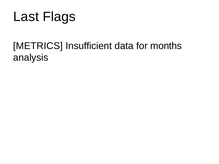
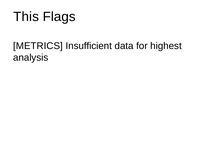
Last: Last -> This (26, 17)
months: months -> highest (166, 46)
